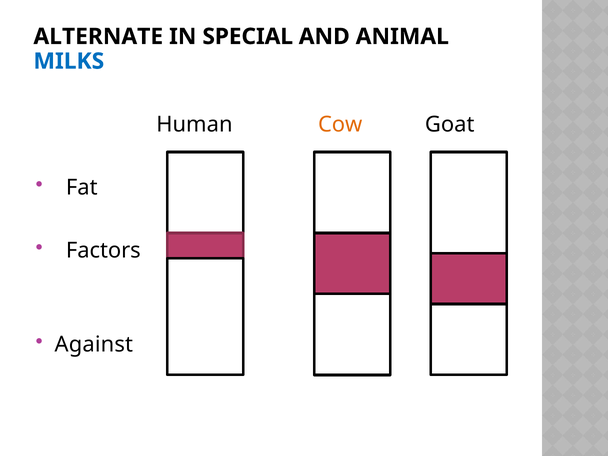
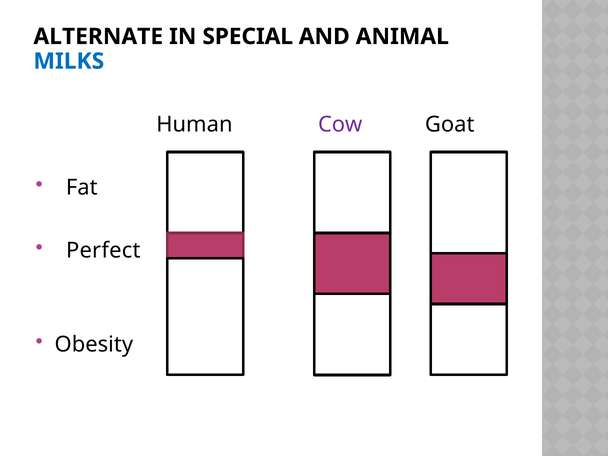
Cow colour: orange -> purple (340, 125)
Factors: Factors -> Perfect (103, 250)
Against: Against -> Obesity (94, 345)
